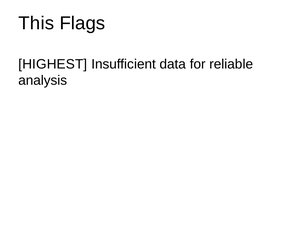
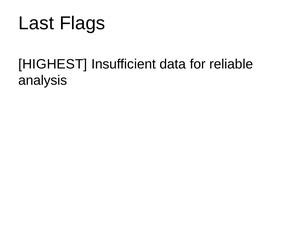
This: This -> Last (36, 23)
